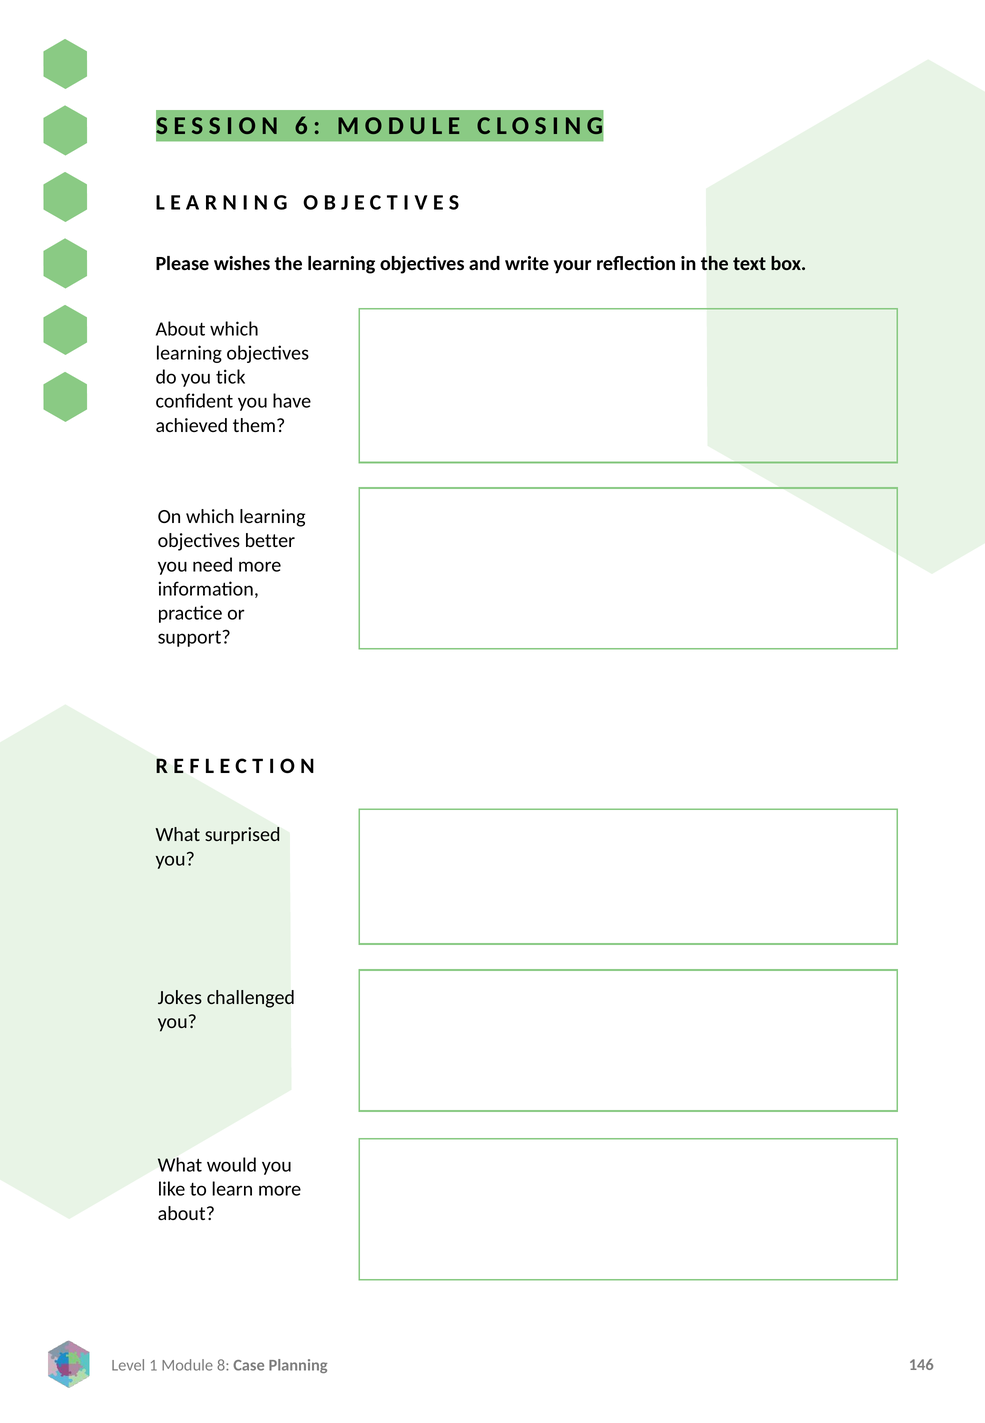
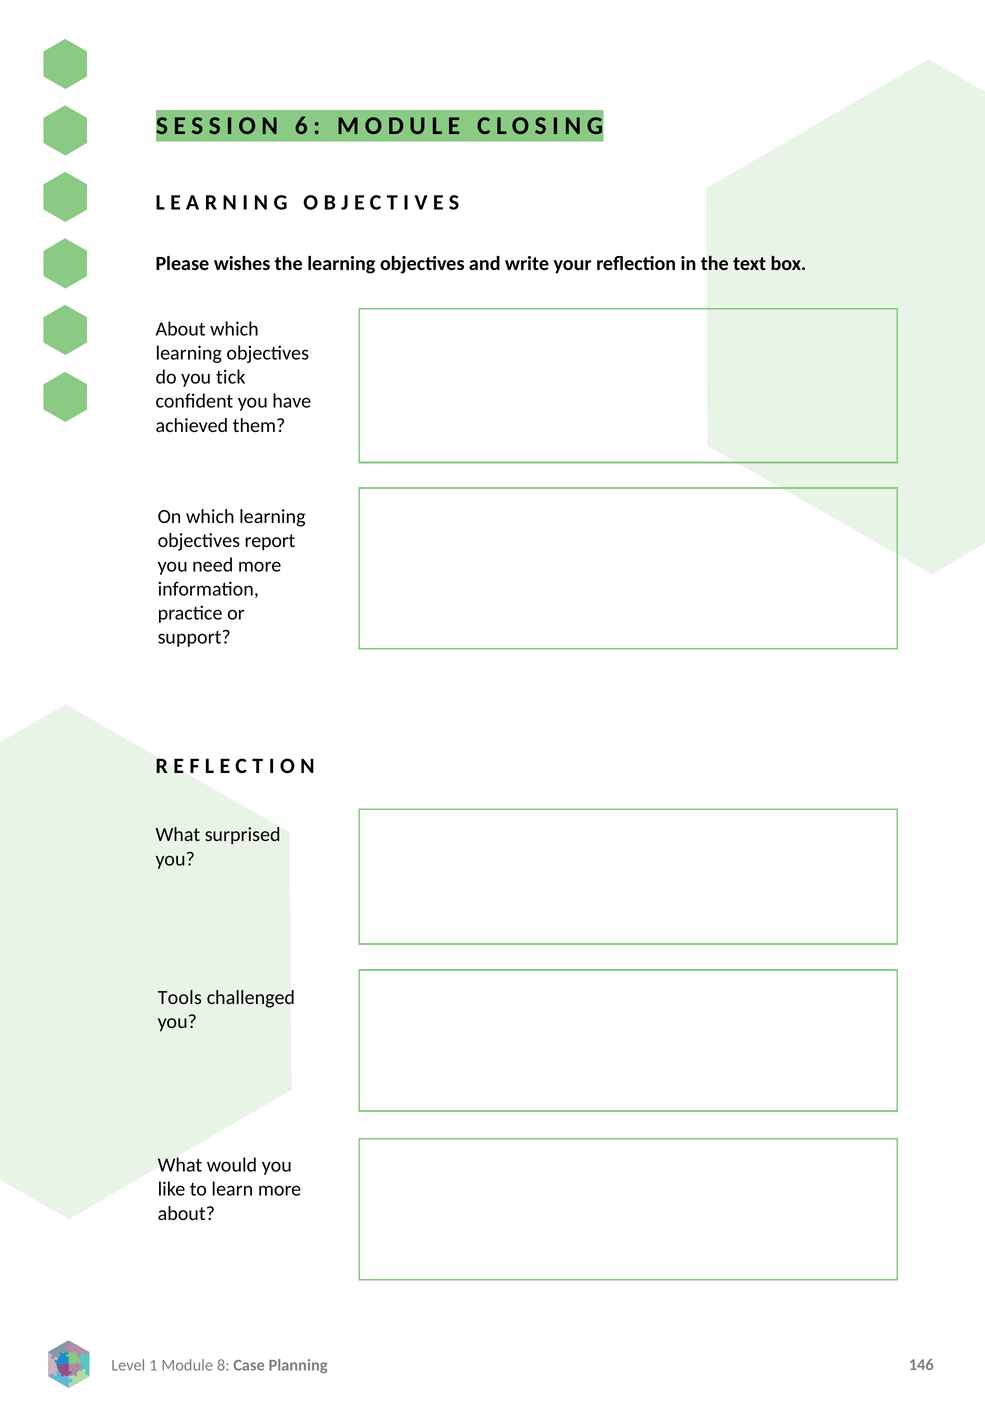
better: better -> report (270, 541)
Jokes: Jokes -> Tools (180, 998)
